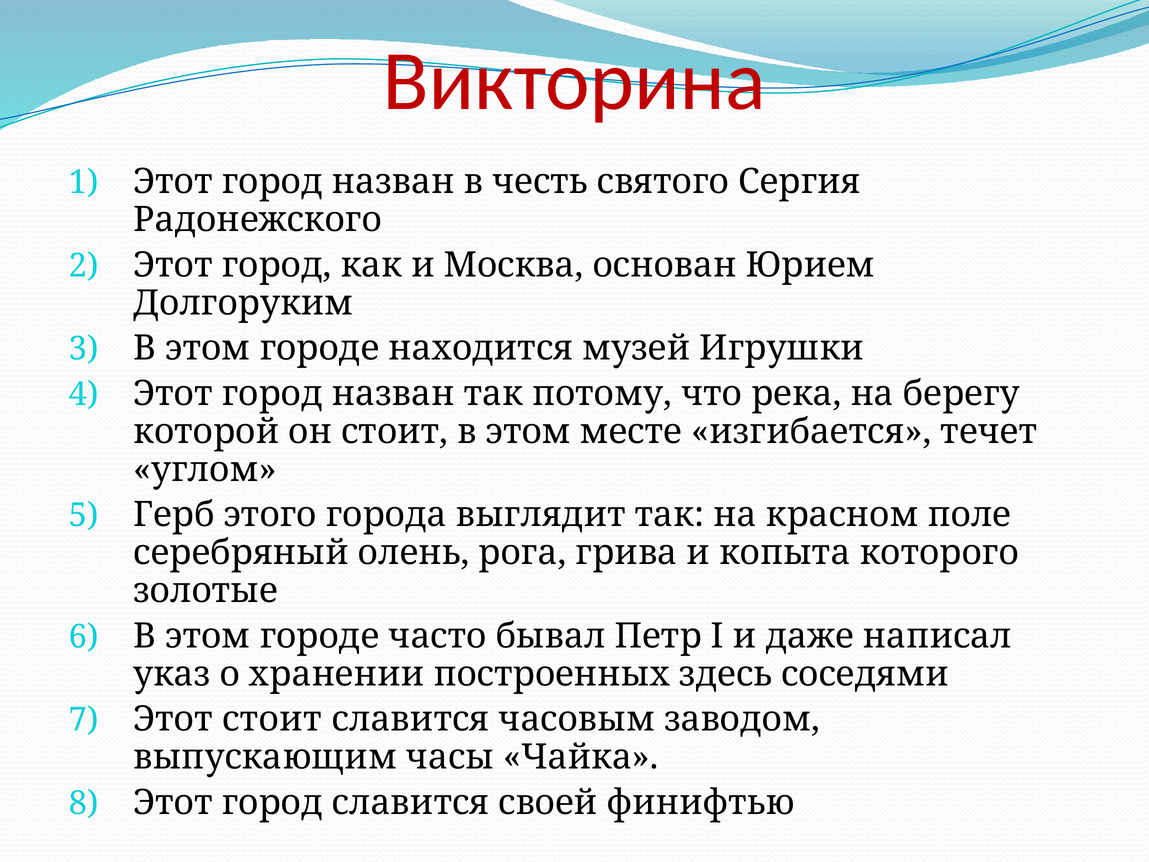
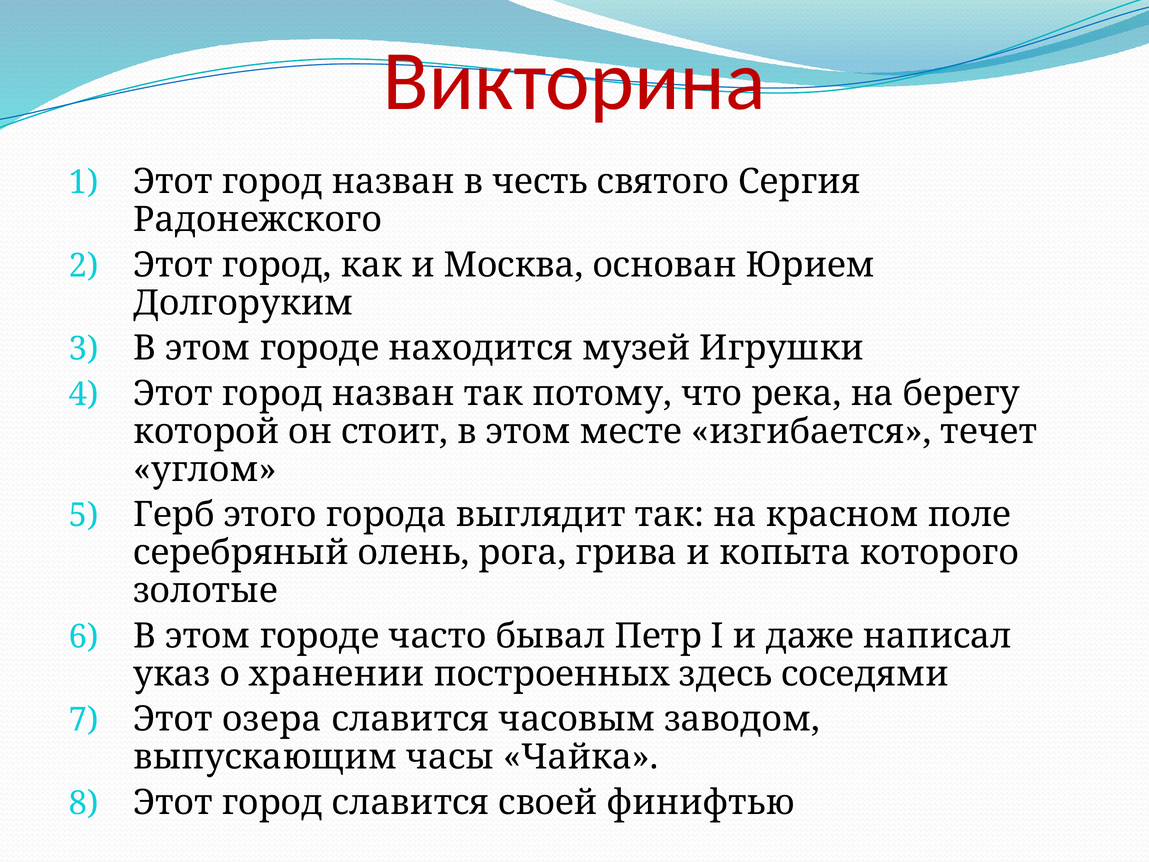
Этот стоит: стоит -> озера (272, 719)
